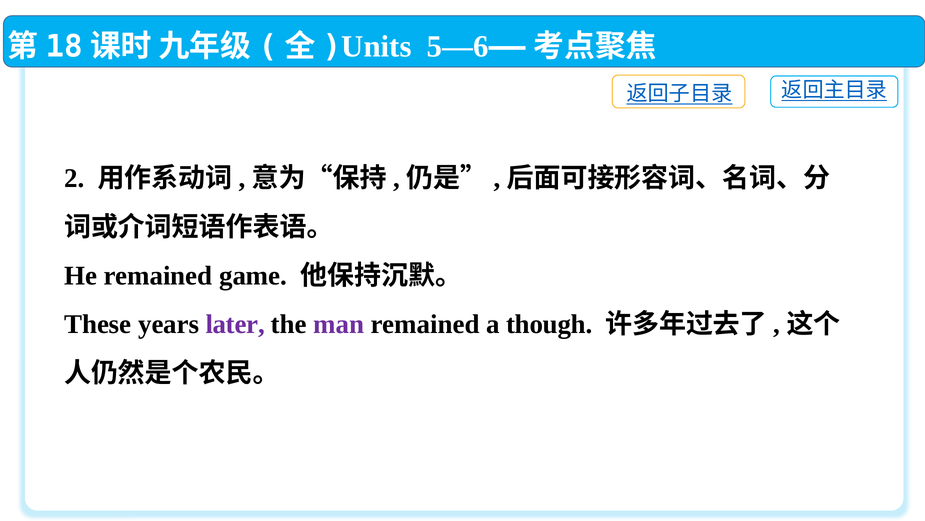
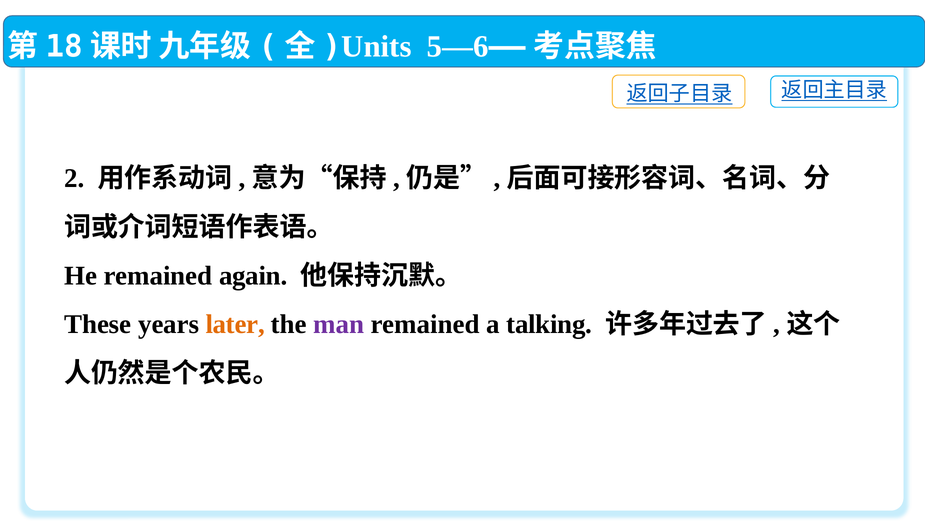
game: game -> again (253, 276)
later colour: purple -> orange (235, 324)
though: though -> talking (549, 324)
